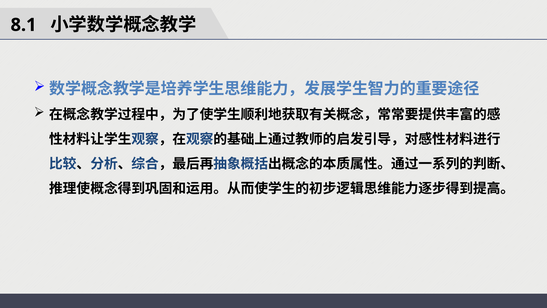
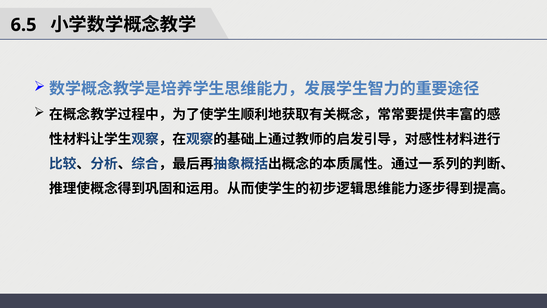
8.1: 8.1 -> 6.5 (24, 25)
